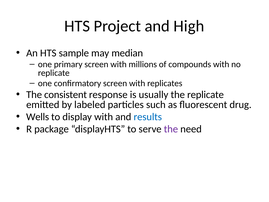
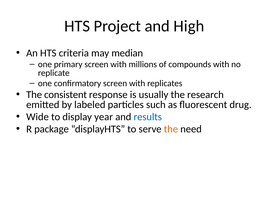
sample: sample -> criteria (74, 53)
the replicate: replicate -> research (205, 95)
Wells: Wells -> Wide (38, 117)
display with: with -> year (104, 117)
the colour: purple -> orange (171, 129)
